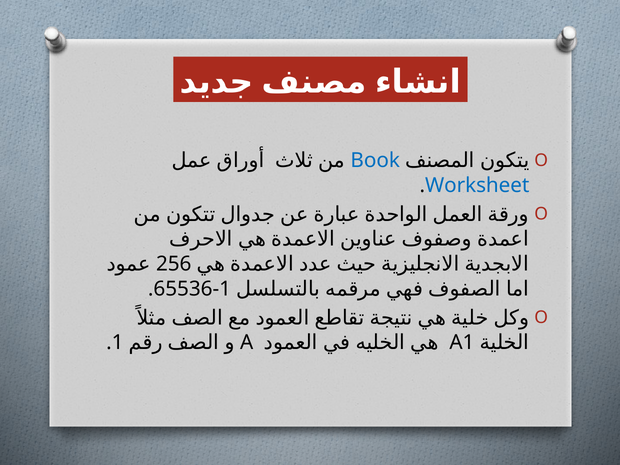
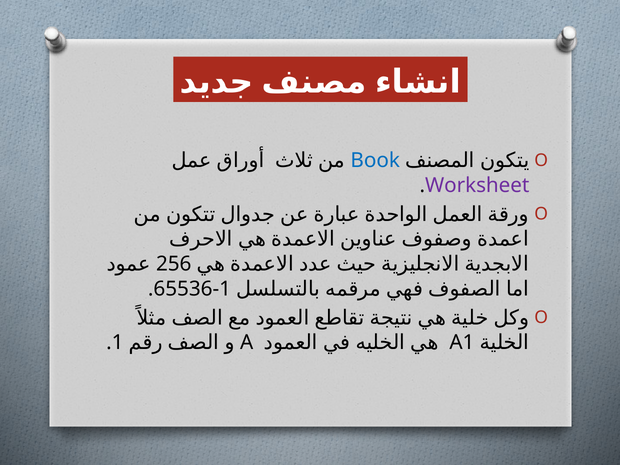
Worksheet colour: blue -> purple (477, 185)
